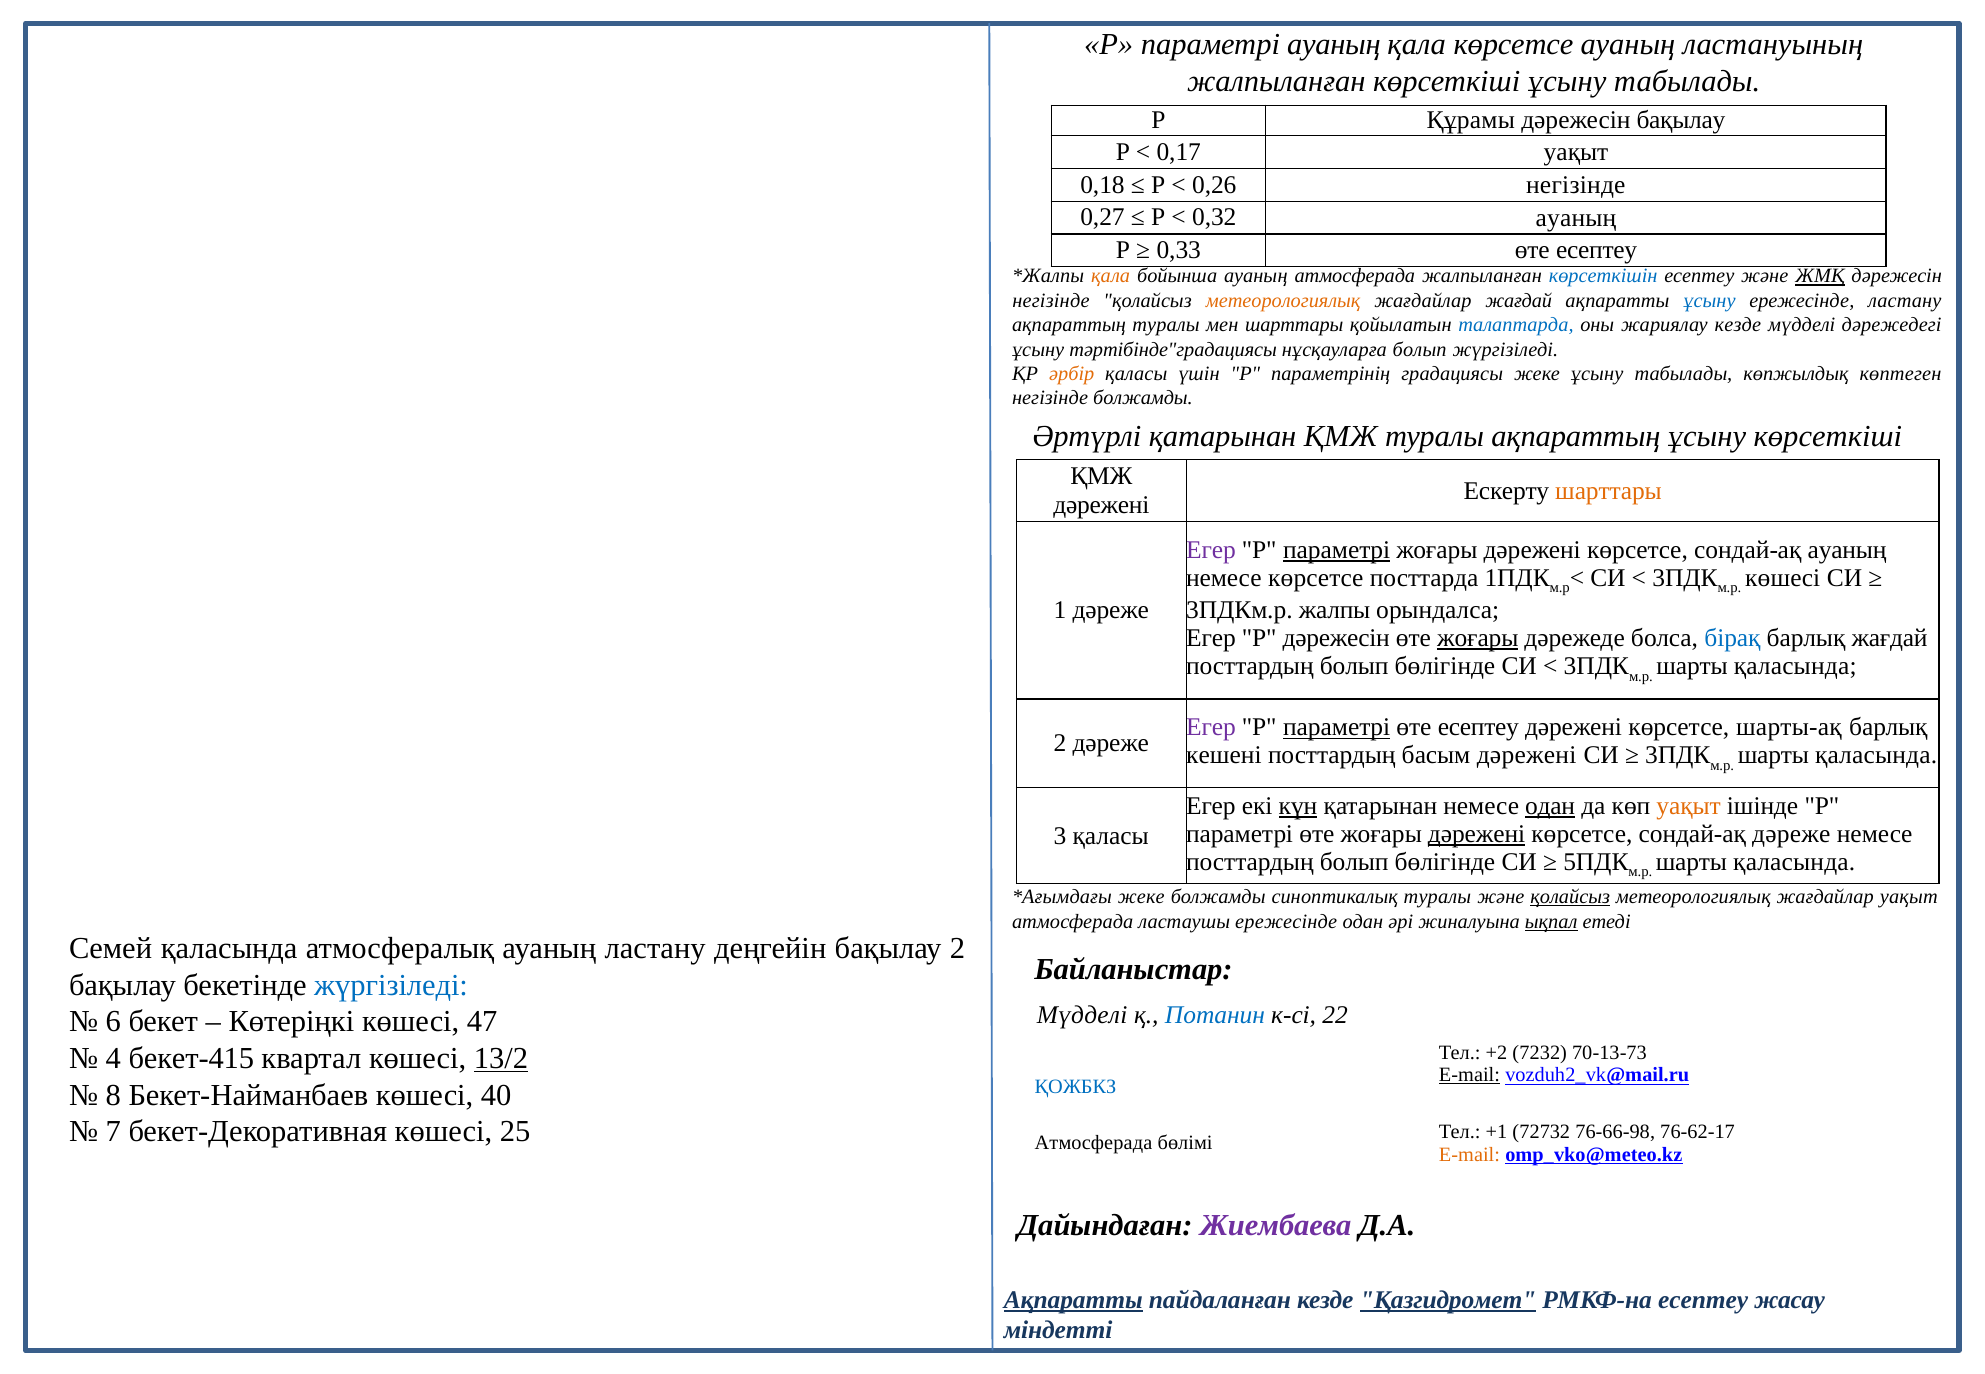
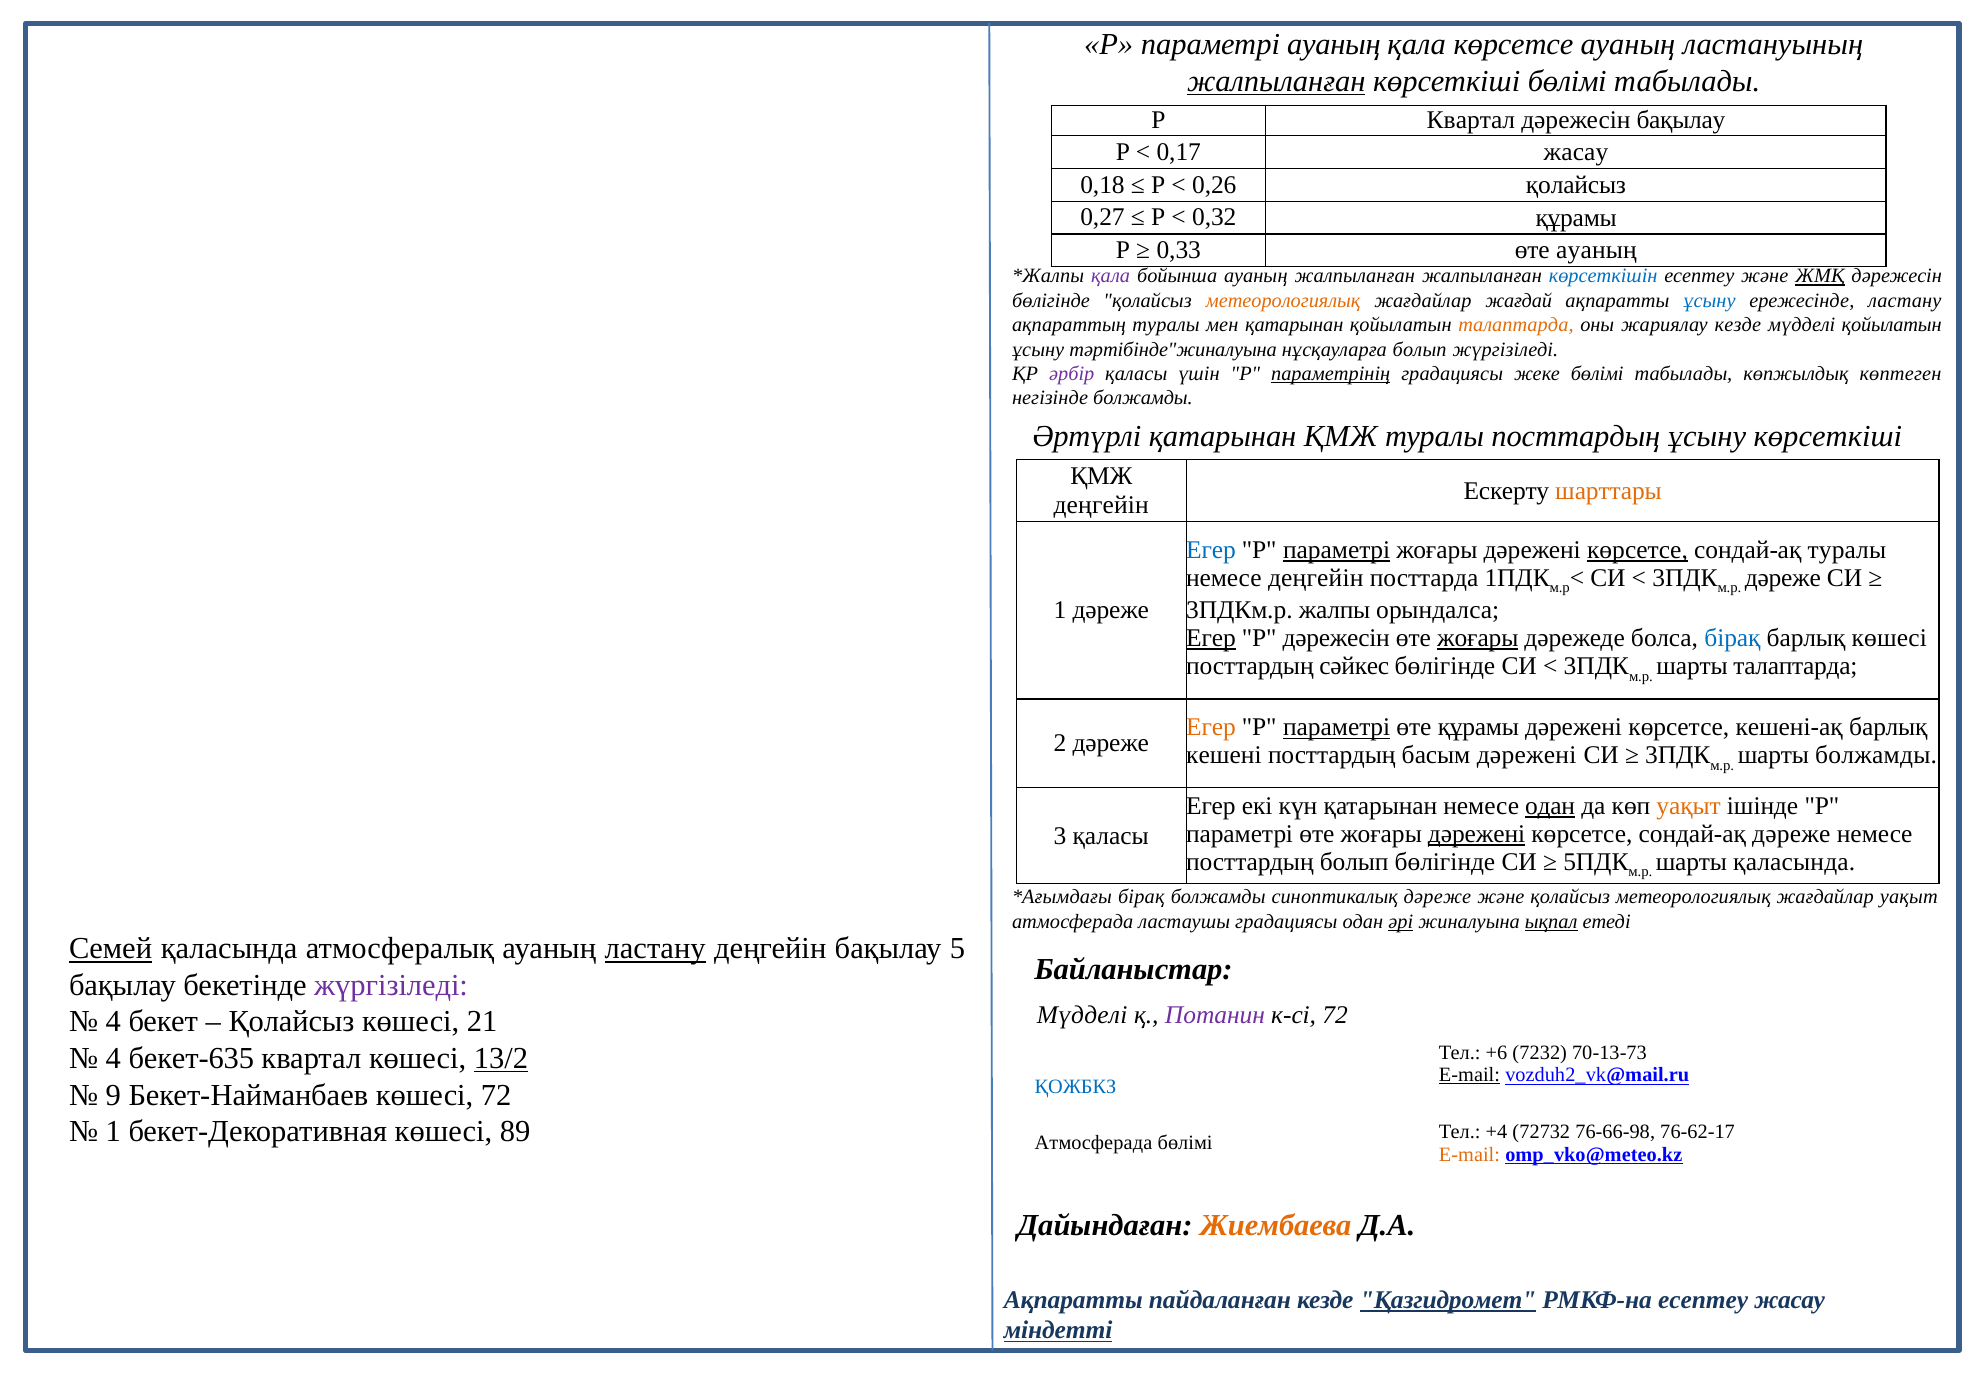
жалпыланған underline: none -> present (1276, 81)
көрсеткіші ұсыну: ұсыну -> бөлімі (1567, 81)
Р Құрамы: Құрамы -> Квартал (1471, 121)
0,17 уақыт: уақыт -> жасау (1576, 152)
0,26 негізінде: негізінде -> қолайсыз (1576, 185)
0,32 ауаның: ауаның -> құрамы (1576, 218)
0,33 өте есептеу: есептеу -> ауаның (1596, 250)
қала colour: orange -> purple (1111, 276)
ауаның атмосферада: атмосферада -> жалпыланған (1355, 276)
негізінде: негізінде -> бөлігінде (1051, 301)
мен шарттары: шарттары -> қатарынан (1294, 325)
талаптарда colour: blue -> orange (1516, 325)
мүдделі дәрежедегі: дәрежедегі -> қойылатын (1892, 325)
тәртібінде"градациясы: тәртібінде"градациясы -> тәртібінде"жиналуына (1173, 349)
әрбір colour: orange -> purple (1072, 374)
параметрінің underline: none -> present (1331, 374)
жеке ұсыну: ұсыну -> бөлімі (1597, 374)
туралы ақпараттың: ақпараттың -> посттардың (1576, 437)
дәрежені: дәрежені -> деңгейін (1101, 505)
Егер colour: purple -> blue (1211, 550)
көрсетсе underline: none -> present (1637, 550)
сондай-ақ ауаның: ауаның -> туралы (1847, 550)
немесе көрсетсе: көрсетсе -> деңгейін (1316, 578)
көшесі: көшесі -> дәреже (1783, 578)
Егер underline: none -> present (1211, 638)
барлық жағдай: жағдай -> көшесі (1889, 638)
болып: болып -> сәйкес (1354, 666)
қаласында: қаласында -> талаптарда (1795, 666)
Егер colour: purple -> orange (1211, 728)
есептеу: есептеу -> құрамы (1478, 728)
шарты-ақ: шарты-ақ -> кешені-ақ (1789, 728)
қаласында: қаласында -> болжамды (1876, 756)
күн underline: present -> none (1298, 806)
жеке: жеке -> бірақ (1141, 897)
синоптикалық туралы: туралы -> дәреже (1437, 897)
қолайсыз underline: present -> none (1570, 897)
ластаушы ережесінде: ережесінде -> градациясы (1286, 922)
әрі underline: none -> present (1401, 922)
Семей underline: none -> present (111, 949)
ластану underline: none -> present (655, 949)
бақылау 2: 2 -> 5 (958, 949)
жүргізіледі colour: blue -> purple (391, 985)
Потанин colour: blue -> purple (1215, 1015)
к-сі 22: 22 -> 72 (1335, 1015)
6: 6 -> 4 (113, 1022)
Көтеріңкі: Көтеріңкі -> Қолайсыз (291, 1022)
47: 47 -> 21 (482, 1022)
+2: +2 -> +6 (1496, 1053)
бекет-415: бекет-415 -> бекет-635 (191, 1059)
8: 8 -> 9 (113, 1095)
көшесі 40: 40 -> 72 (496, 1095)
7: 7 -> 1 (113, 1132)
25: 25 -> 89 (515, 1132)
+1: +1 -> +4 (1496, 1132)
Жиембаева colour: purple -> orange (1276, 1226)
Ақпаратты underline: present -> none (1073, 1300)
міндетті underline: none -> present (1058, 1331)
